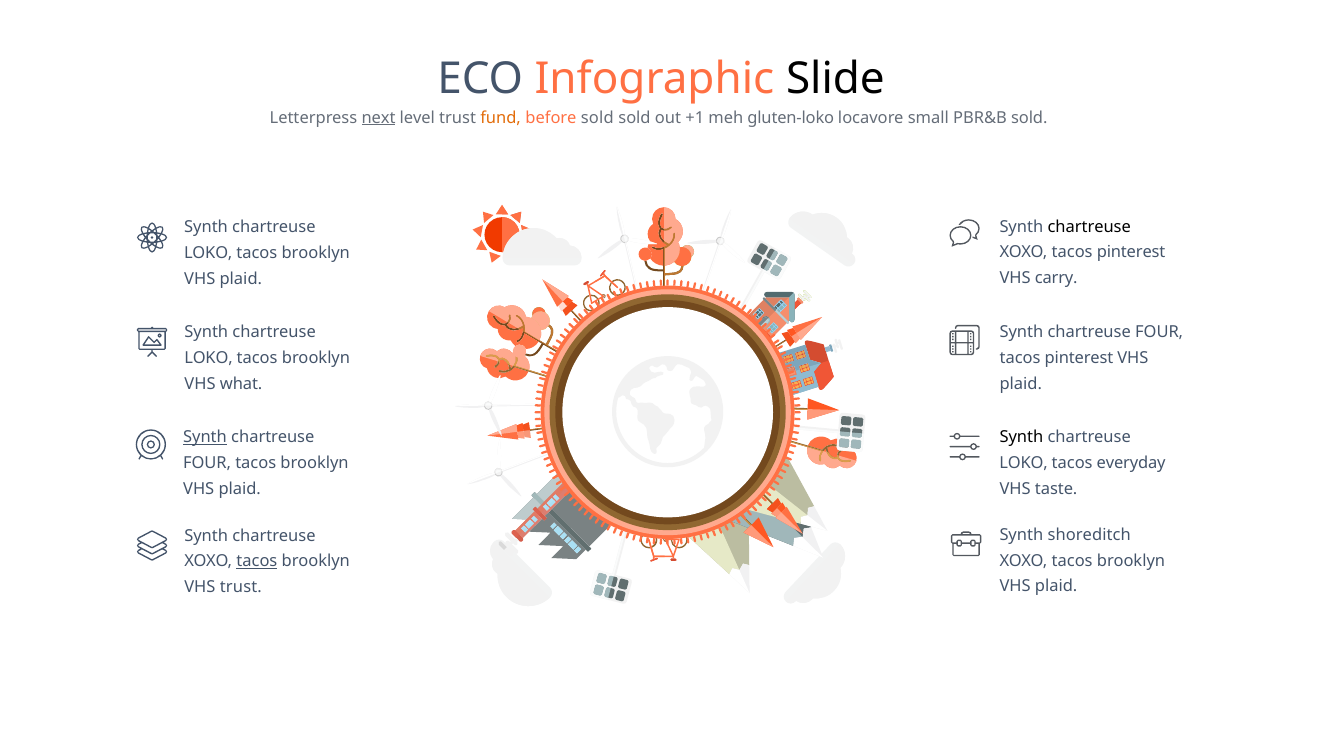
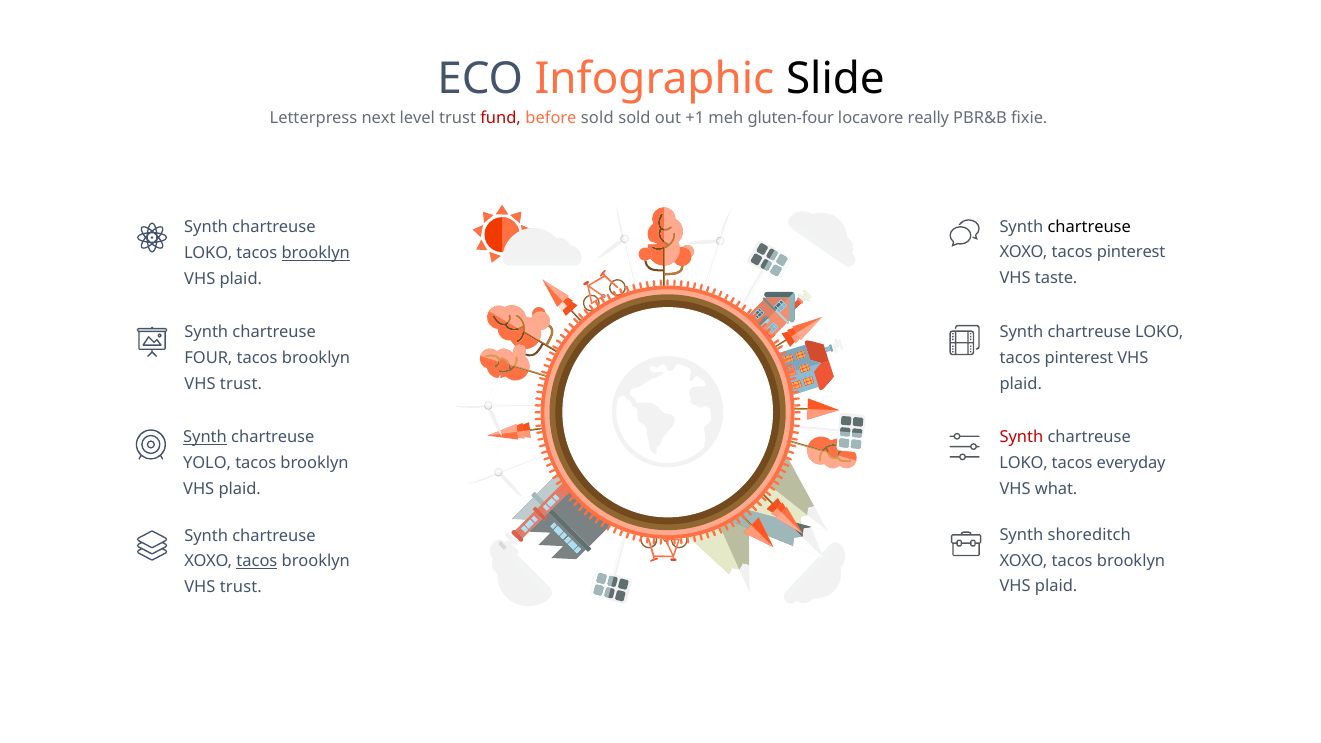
next underline: present -> none (379, 118)
fund colour: orange -> red (501, 118)
gluten-loko: gluten-loko -> gluten-four (791, 118)
small: small -> really (928, 118)
PBR&B sold: sold -> fixie (1029, 118)
brooklyn underline: none -> present (316, 253)
carry: carry -> taste (1056, 278)
FOUR: FOUR -> LOKO (1159, 332)
LOKO: LOKO -> FOUR (208, 358)
what: what -> trust (241, 384)
Synth colour: black -> red (1021, 437)
FOUR: FOUR -> YOLO (207, 463)
taste: taste -> what (1056, 489)
